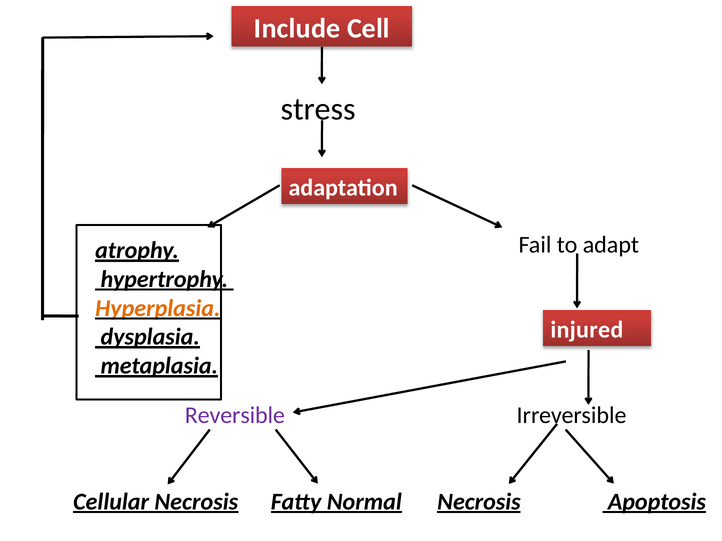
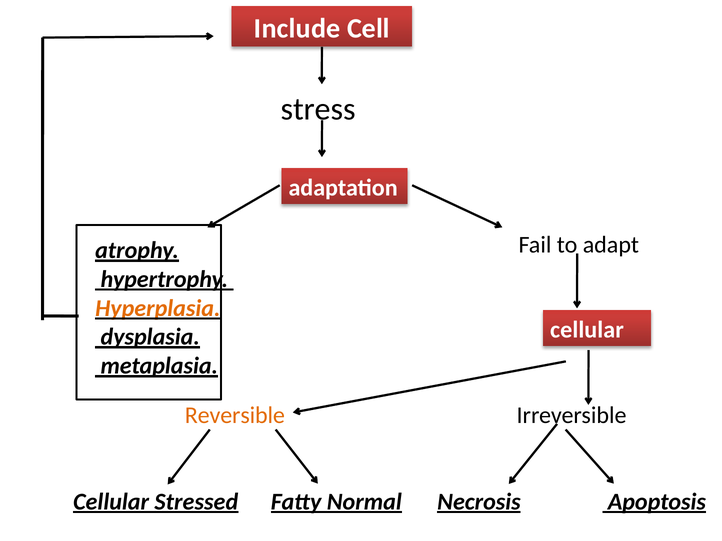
injured: injured -> cellular (587, 330)
Reversible colour: purple -> orange (235, 415)
Cellular Necrosis: Necrosis -> Stressed (196, 502)
